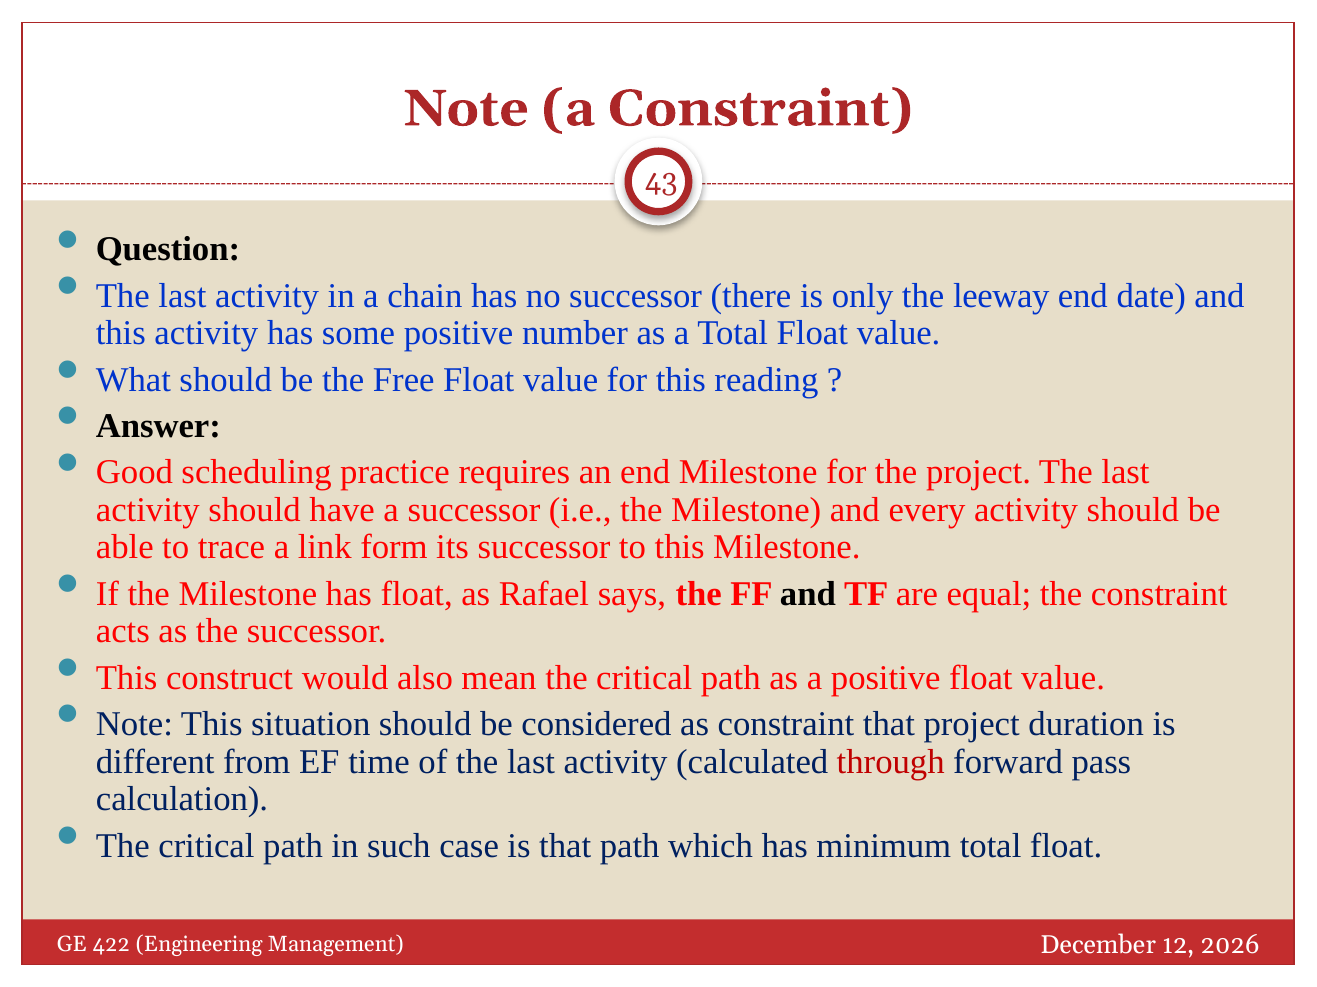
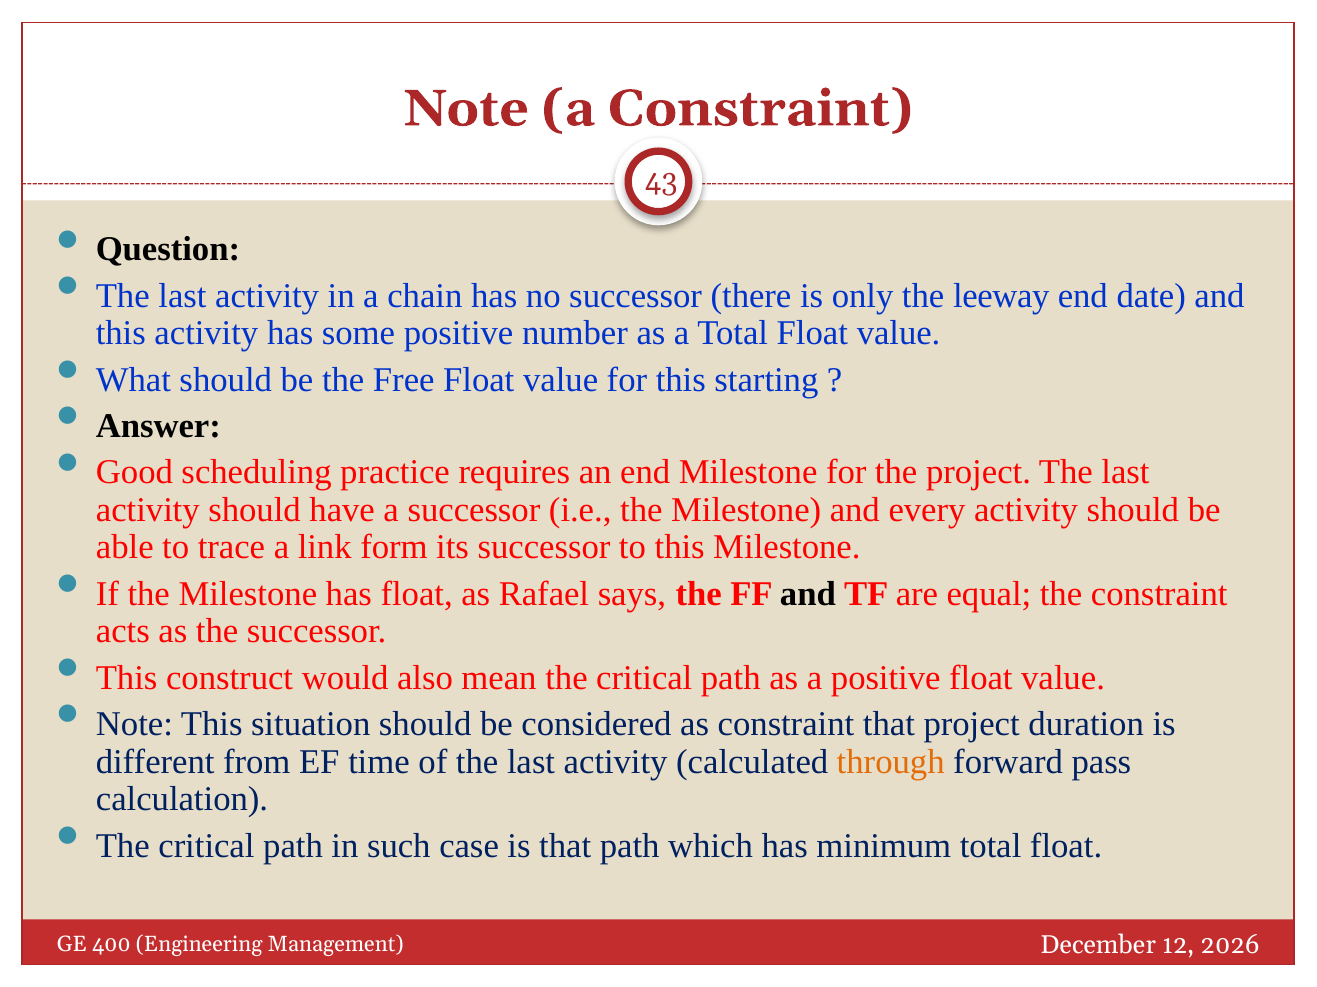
reading: reading -> starting (766, 380)
through colour: red -> orange (891, 762)
422: 422 -> 400 (111, 945)
